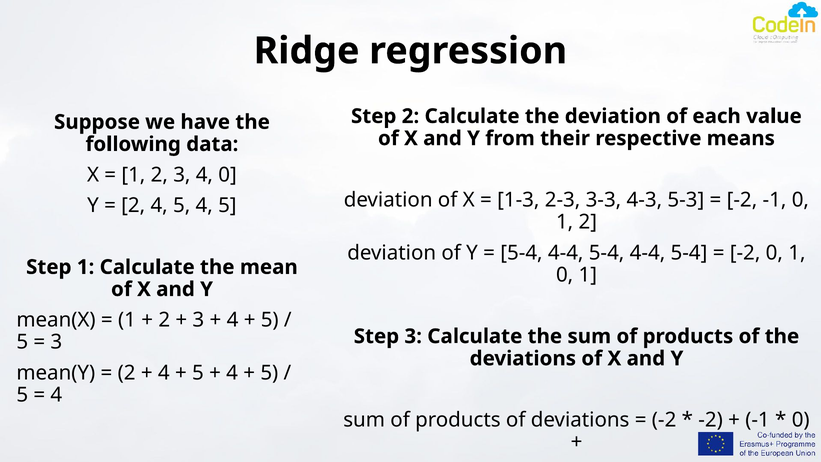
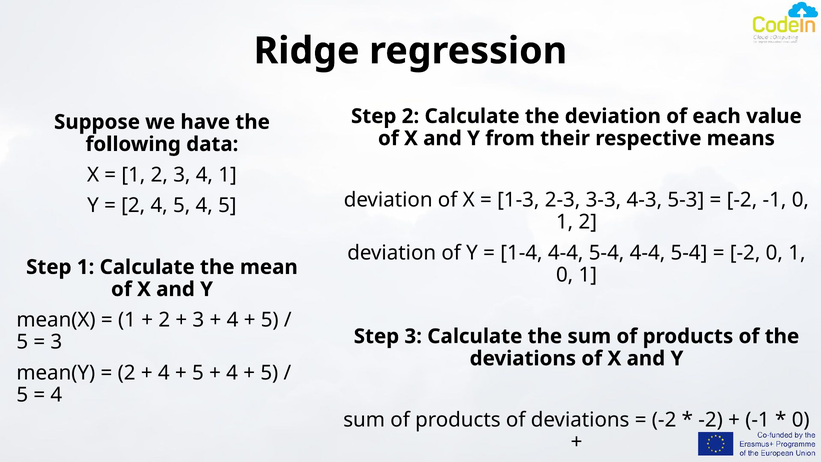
4 0: 0 -> 1 (228, 175)
5-4: 5-4 -> 1-4 (521, 253)
